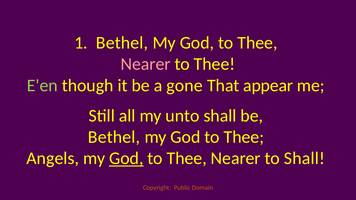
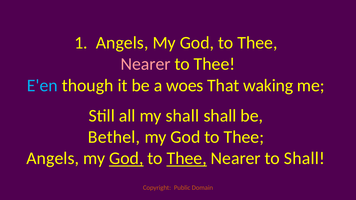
1 Bethel: Bethel -> Angels (122, 43)
E'en colour: light green -> light blue (42, 86)
gone: gone -> woes (185, 86)
appear: appear -> waking (268, 86)
my unto: unto -> shall (182, 116)
Thee underline: none -> present (187, 159)
